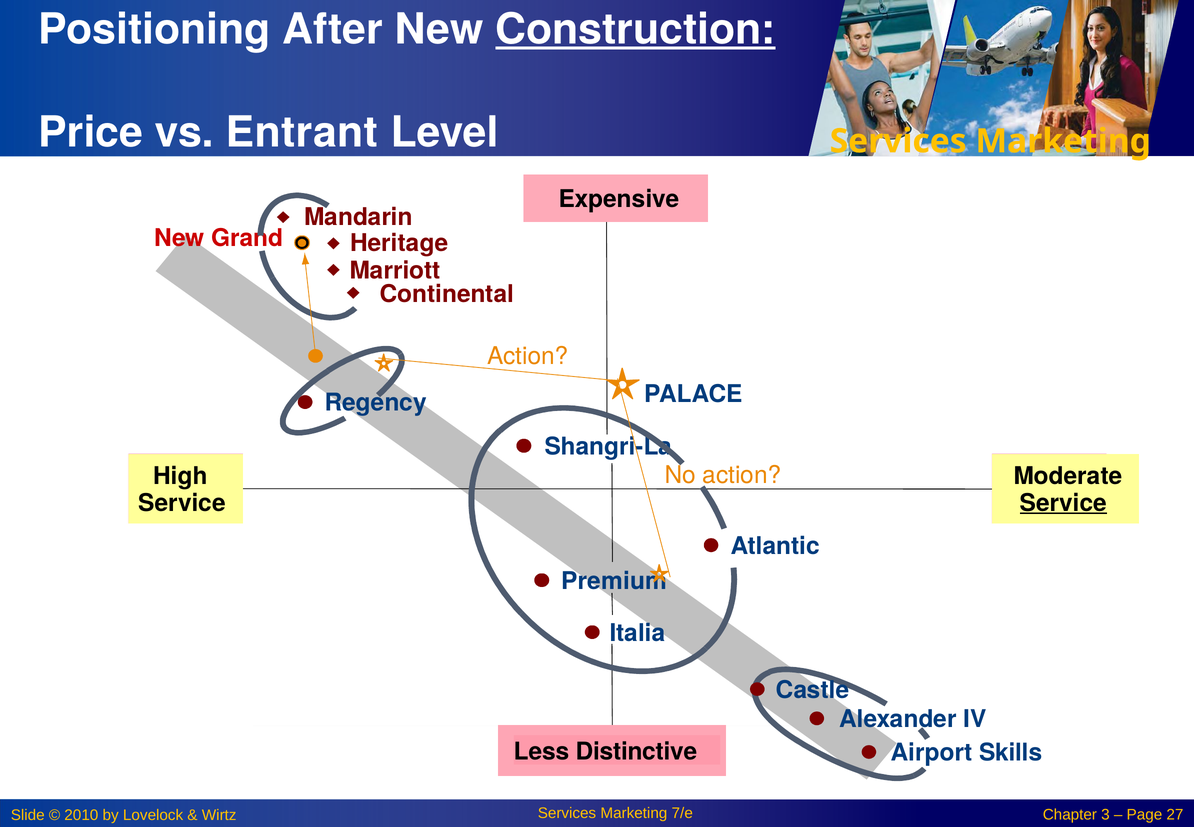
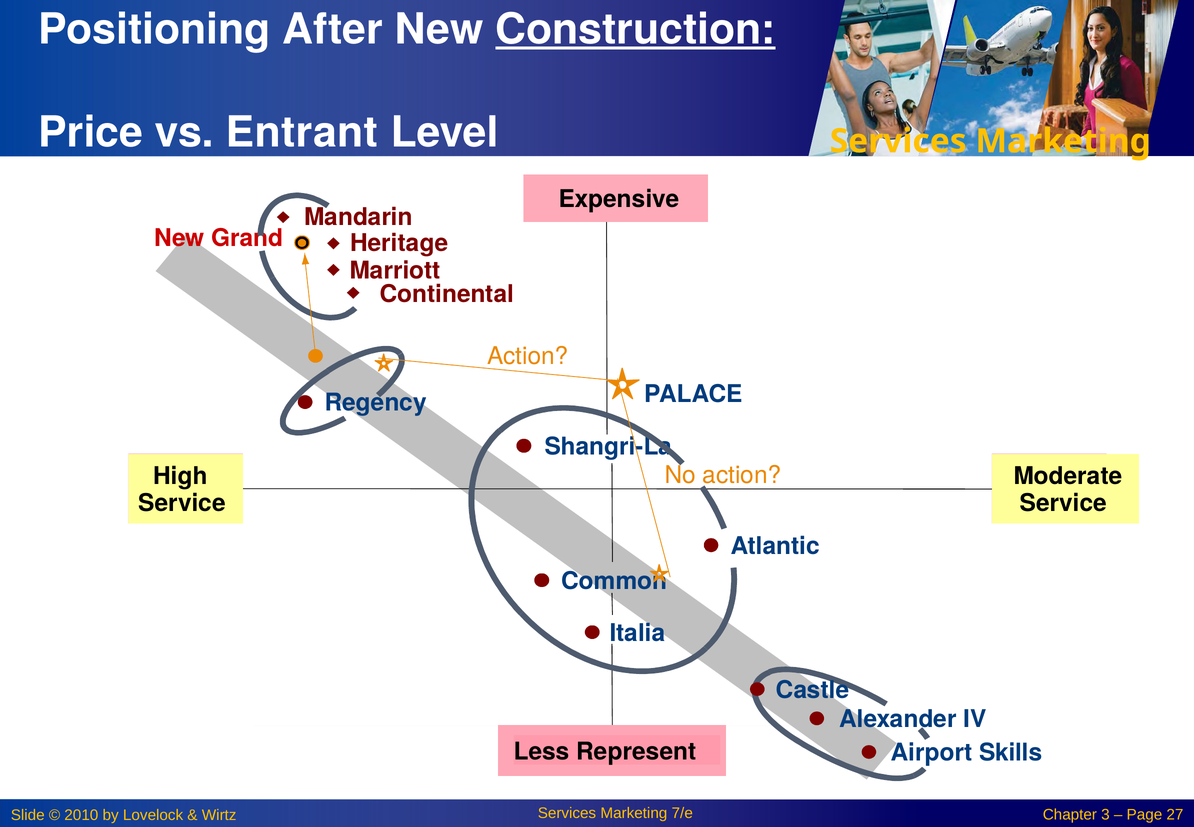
Service underline: present -> none (1063, 503)
Premium: Premium -> Common (614, 581)
Distinctive: Distinctive -> Represent (636, 751)
